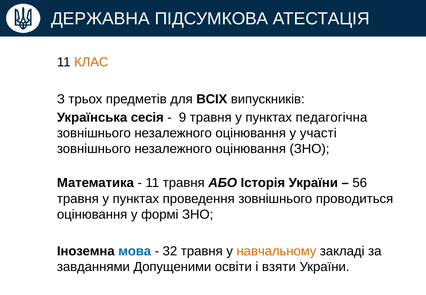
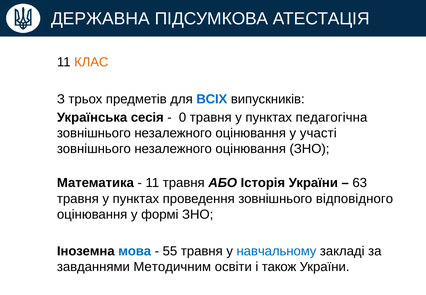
ВСІХ colour: black -> blue (212, 99)
9: 9 -> 0 (182, 117)
56: 56 -> 63 (360, 183)
проводиться: проводиться -> відповідного (354, 199)
32: 32 -> 55 (170, 251)
навчальному colour: orange -> blue (276, 251)
Допущеними: Допущеними -> Методичним (172, 267)
взяти: взяти -> також (279, 267)
